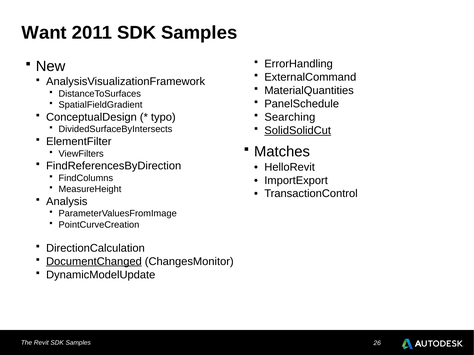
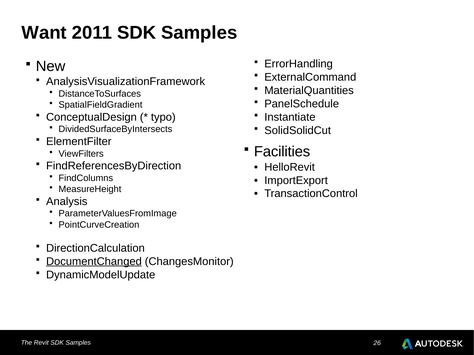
Searching: Searching -> Instantiate (290, 117)
SolidSolidCut underline: present -> none (298, 131)
Matches: Matches -> Facilities (282, 152)
